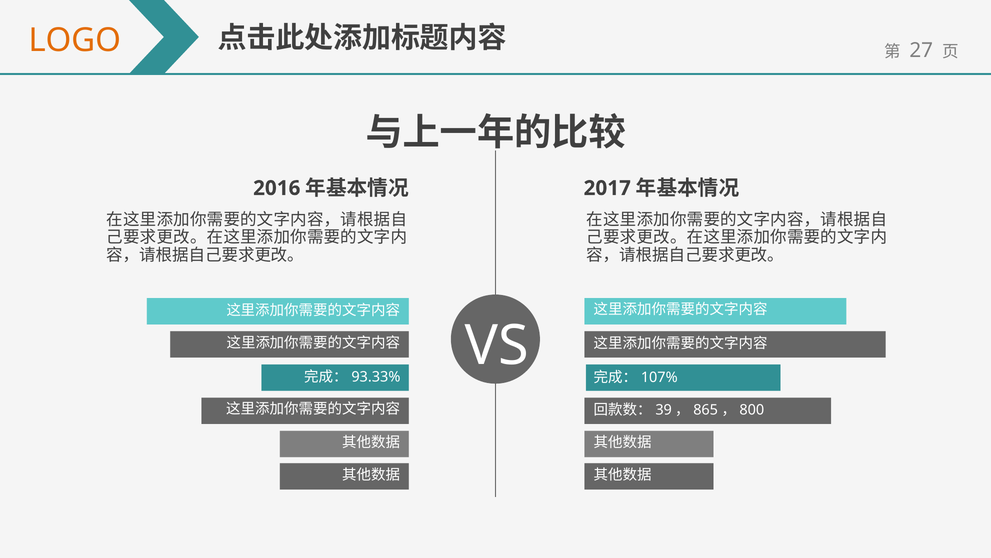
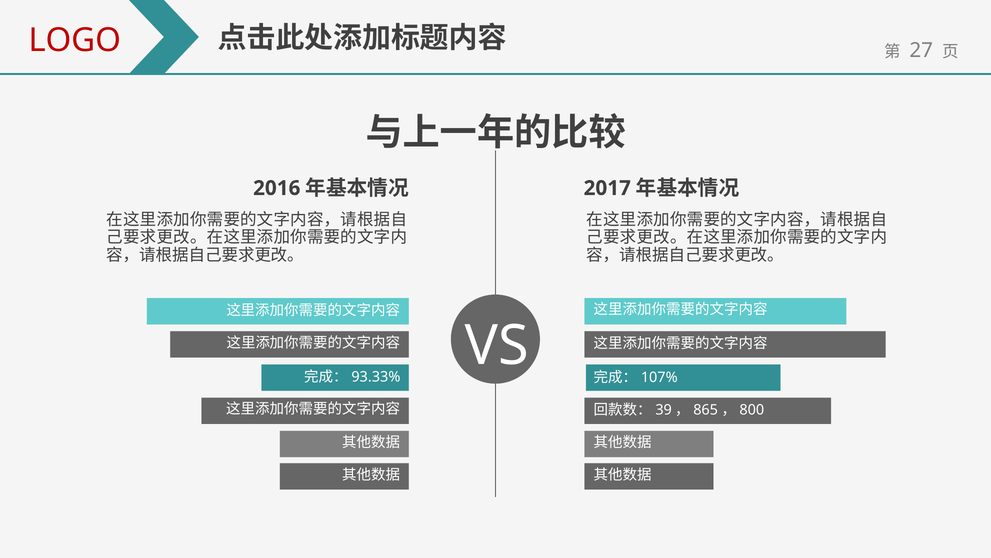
LOGO colour: orange -> red (75, 40)
